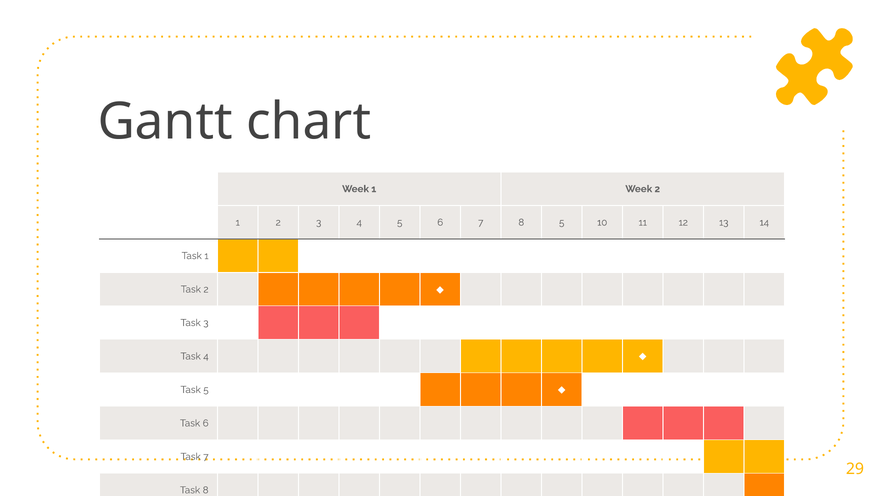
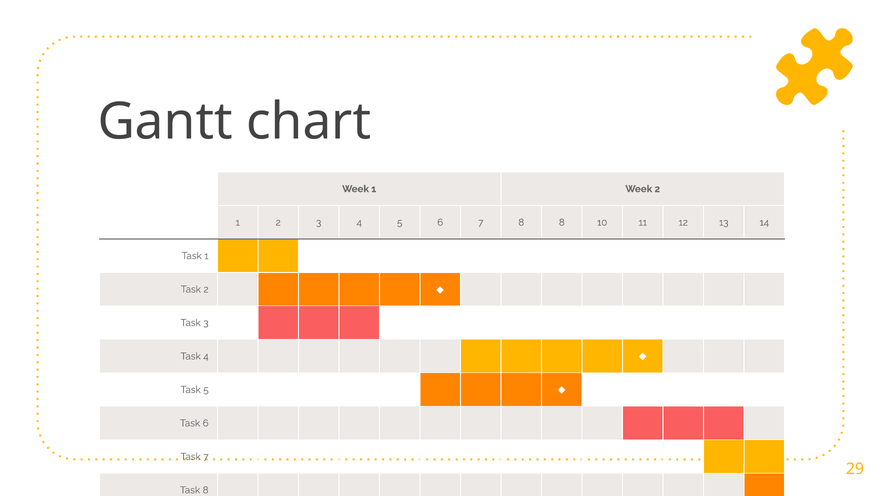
8 5: 5 -> 8 (562, 222)
